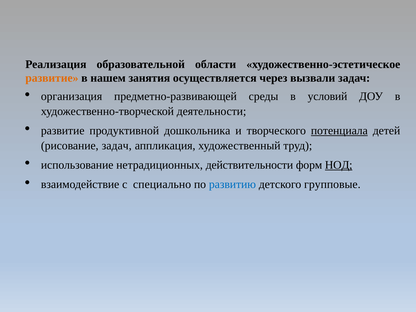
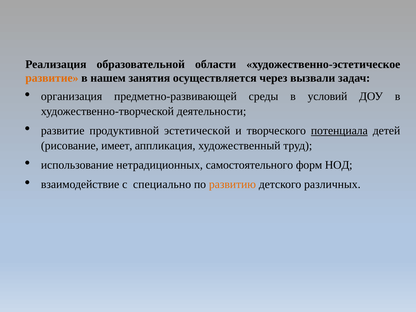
дошкольника: дошкольника -> эстетической (197, 131)
рисование задач: задач -> имеет (117, 146)
действительности: действительности -> самостоятельного (249, 165)
НОД underline: present -> none (339, 165)
развитию colour: blue -> orange (232, 184)
групповые: групповые -> различных (332, 184)
